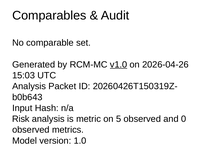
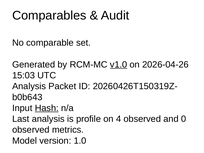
Hash underline: none -> present (47, 108)
Risk: Risk -> Last (21, 119)
metric: metric -> profile (89, 119)
5: 5 -> 4 (119, 119)
